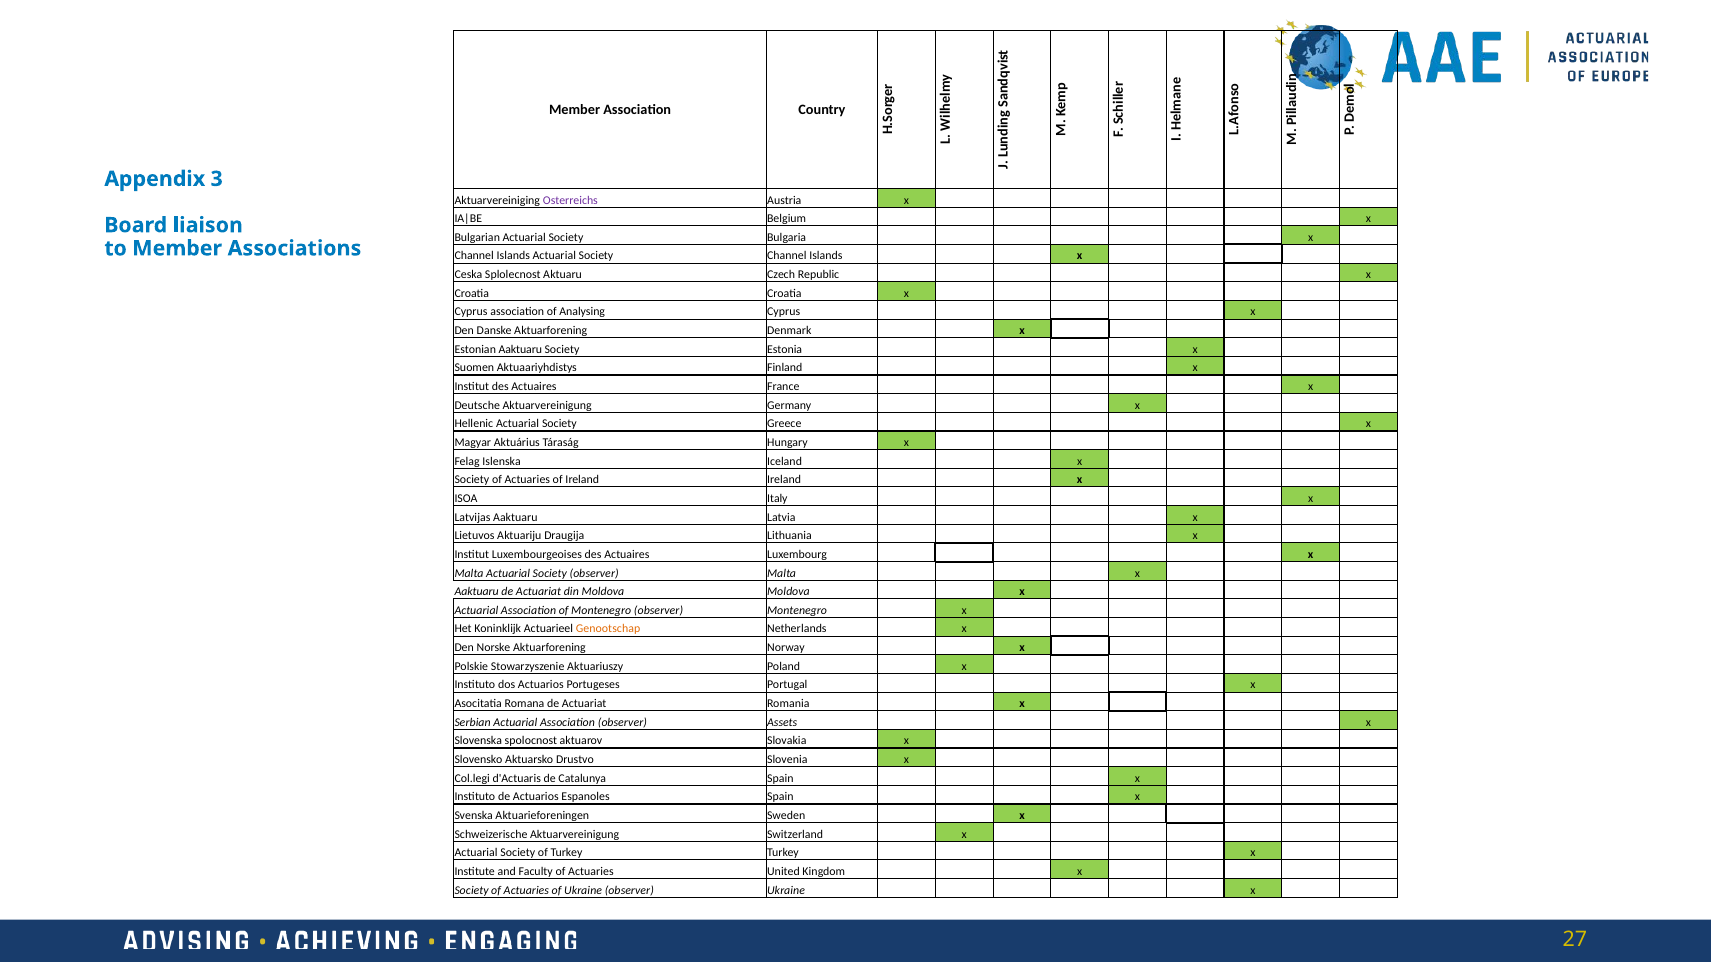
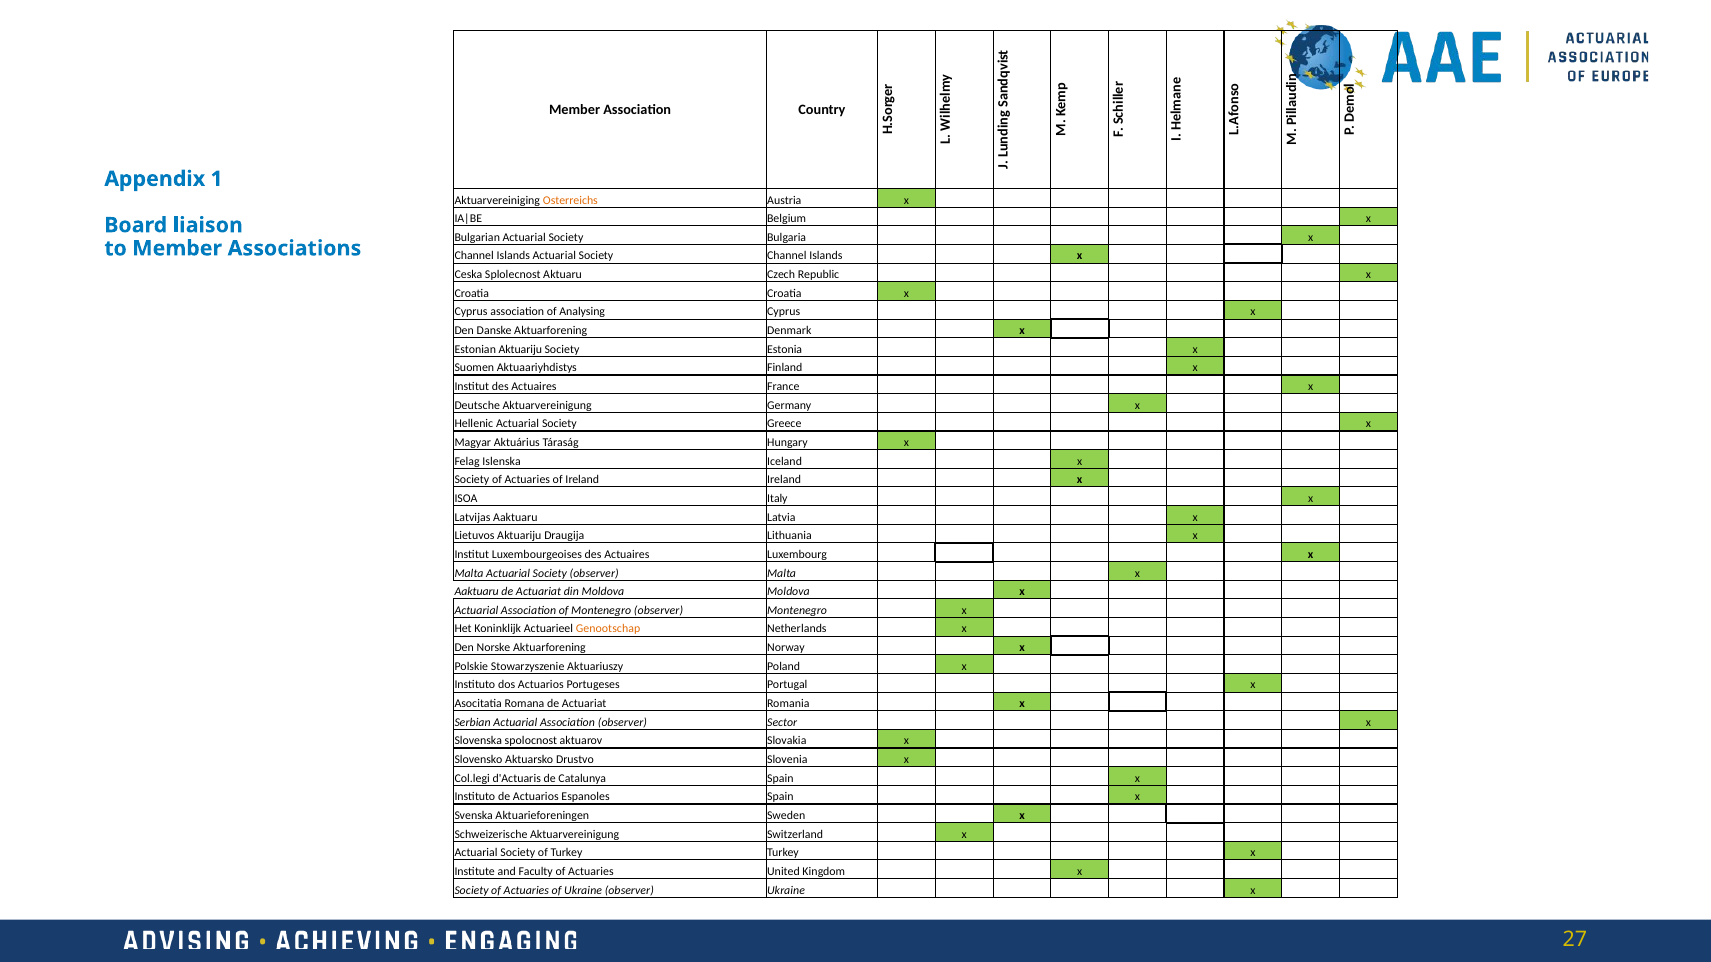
3: 3 -> 1 (217, 179)
Osterreichs colour: purple -> orange (570, 200)
Estonian Aaktuaru: Aaktuaru -> Aktuariju (520, 349)
Assets: Assets -> Sector (782, 723)
